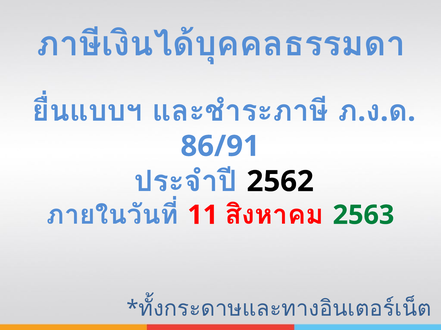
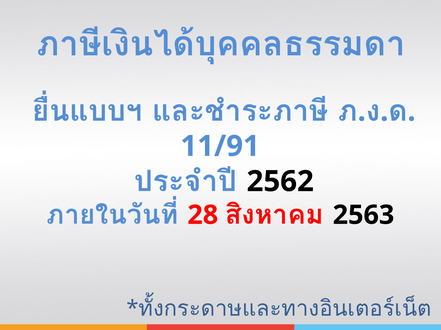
86/91: 86/91 -> 11/91 (220, 147)
11: 11 -> 28 (203, 215)
2563 colour: green -> black (364, 215)
